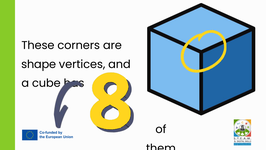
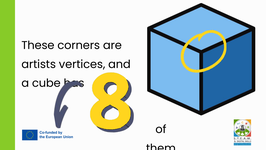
shape: shape -> artists (39, 64)
